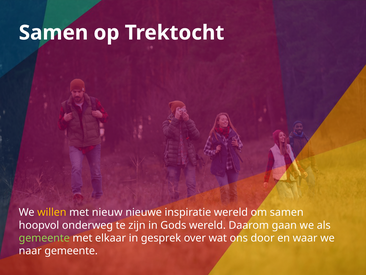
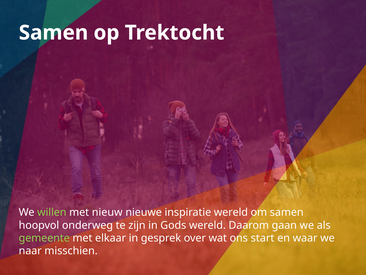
willen colour: yellow -> light green (52, 212)
door: door -> start (263, 238)
naar gemeente: gemeente -> misschien (71, 250)
